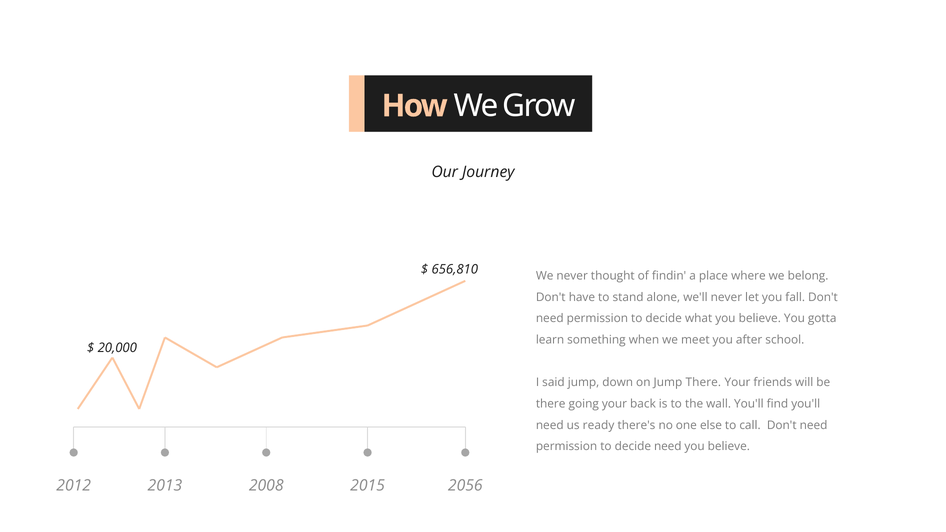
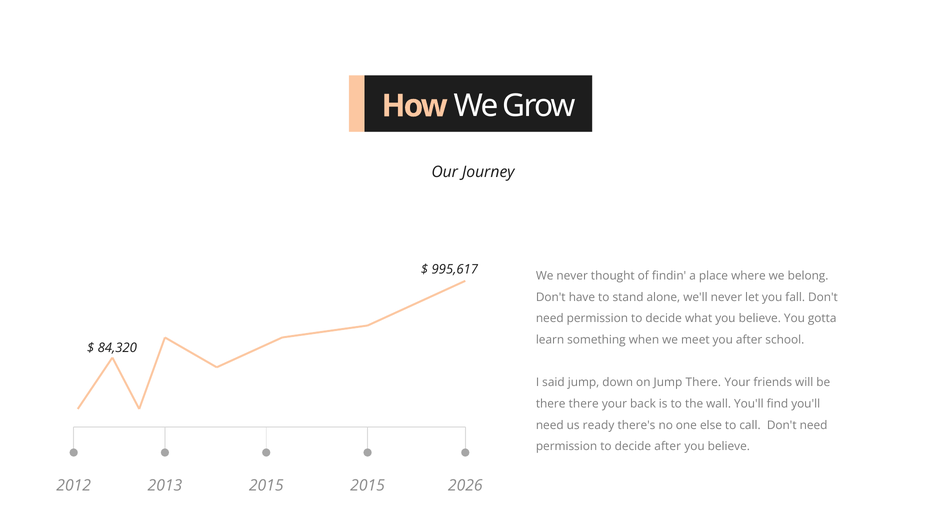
656,810: 656,810 -> 995,617 (455, 269)
20,000: 20,000 -> 84,320 (117, 348)
there going: going -> there (584, 404)
decide need: need -> after (668, 447)
2013 2008: 2008 -> 2015 (266, 486)
2056: 2056 -> 2026 (465, 486)
